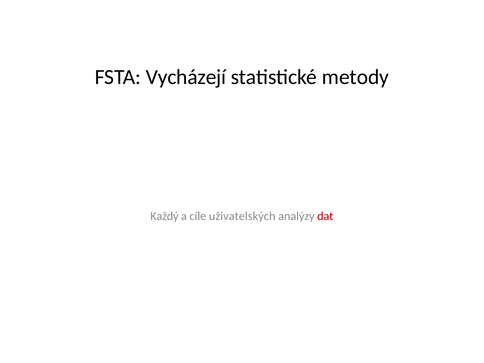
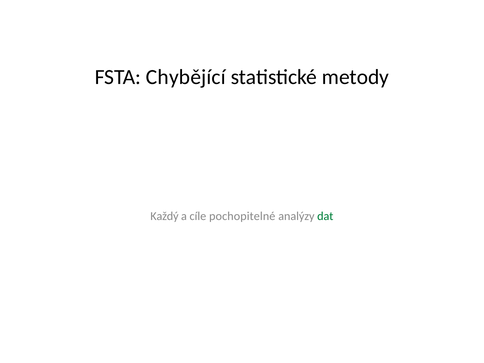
Vycházejí: Vycházejí -> Chybějící (186, 77)
uživatelských: uživatelských -> pochopitelné (242, 216)
dat colour: red -> green (325, 216)
